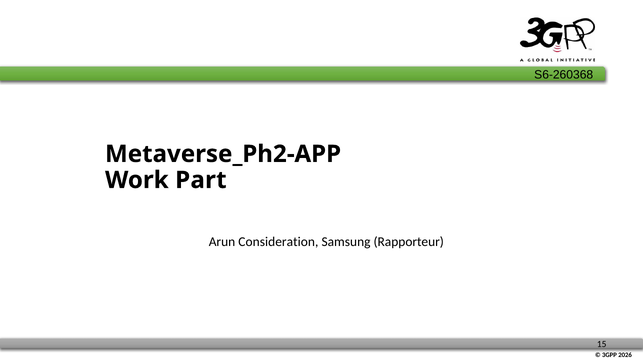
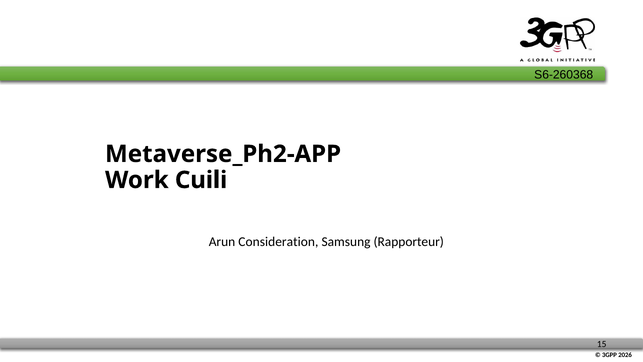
Part: Part -> Cuili (201, 180)
